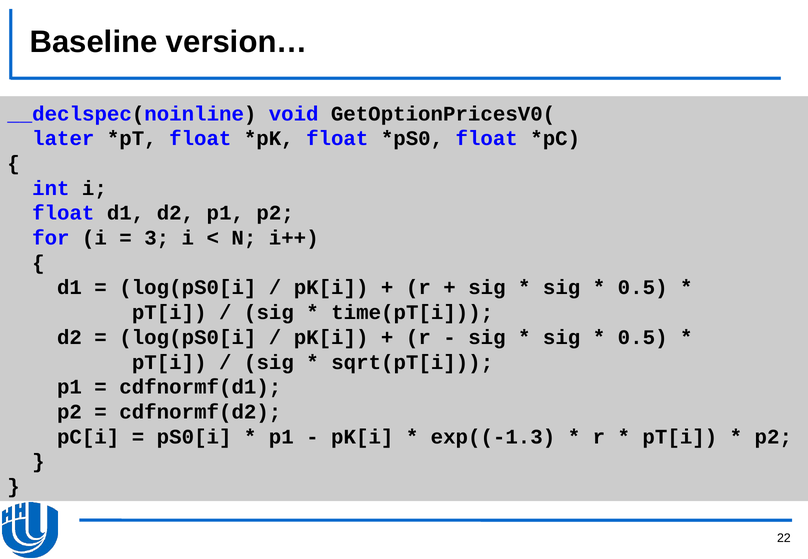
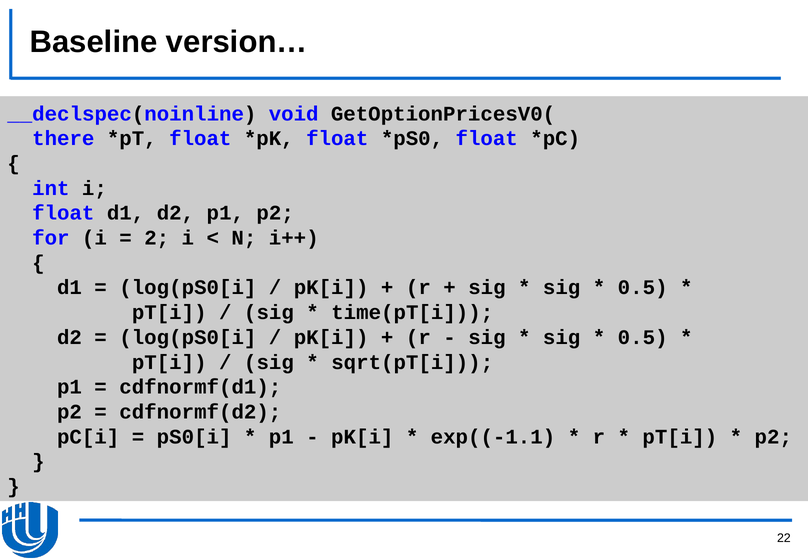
later: later -> there (63, 139)
3: 3 -> 2 (157, 238)
exp((-1.3: exp((-1.3 -> exp((-1.1 (493, 437)
